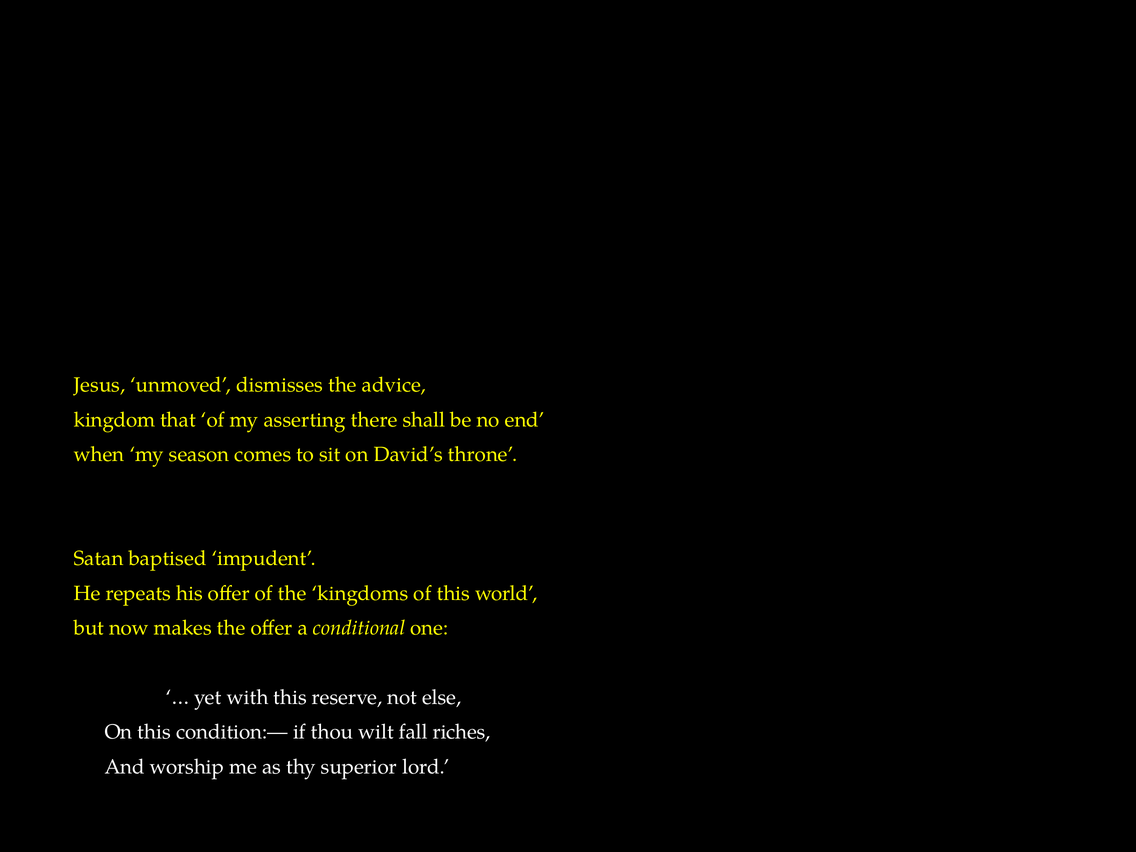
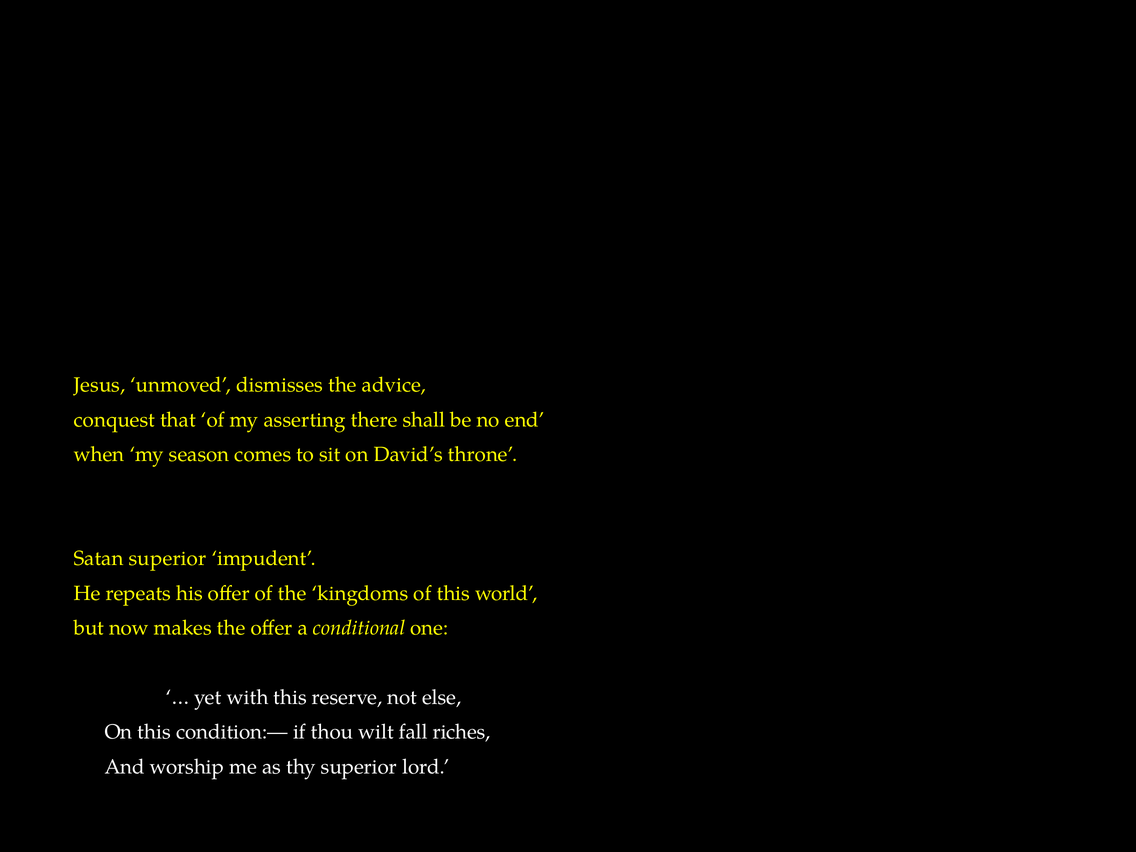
kingdom: kingdom -> conquest (114, 420)
Satan baptised: baptised -> superior (168, 559)
